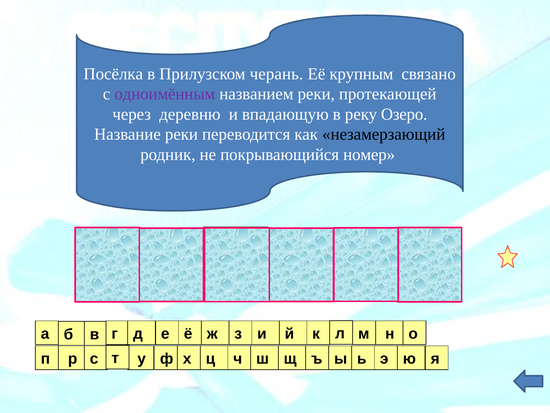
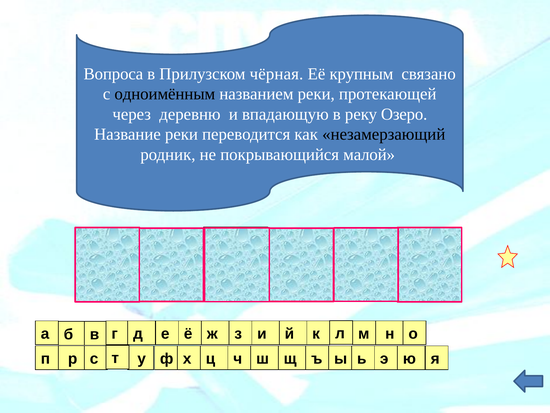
Посёлка: Посёлка -> Вопроса (113, 74)
черань: черань -> чёрная (276, 74)
одноимённым colour: purple -> black (165, 94)
номер: номер -> малой (369, 154)
